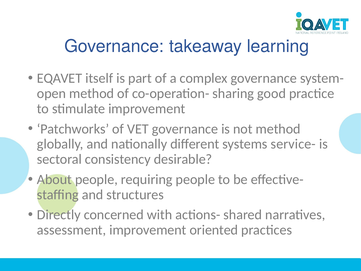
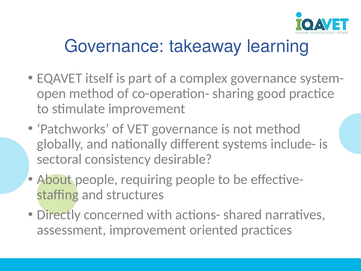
service-: service- -> include- (293, 144)
